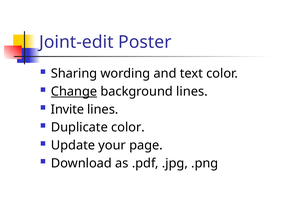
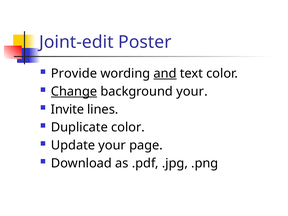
Sharing: Sharing -> Provide (74, 74)
and underline: none -> present (165, 74)
background lines: lines -> your (192, 91)
